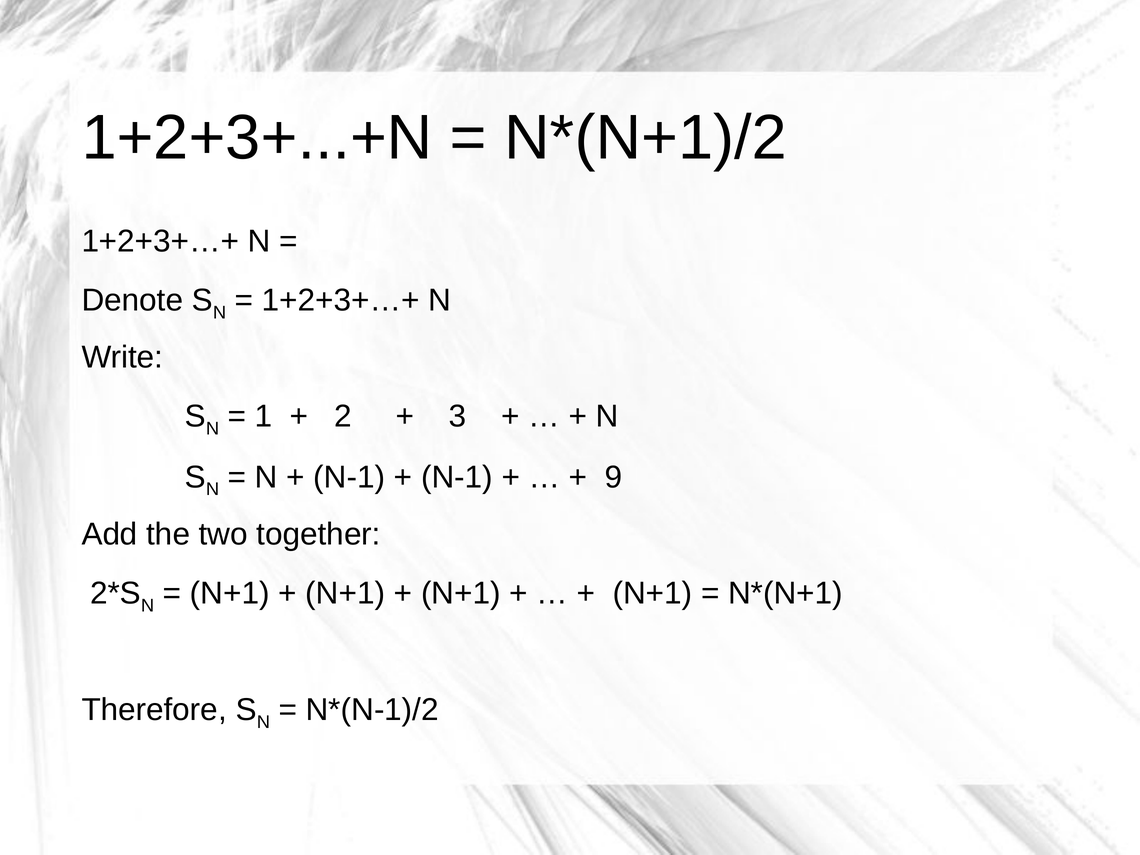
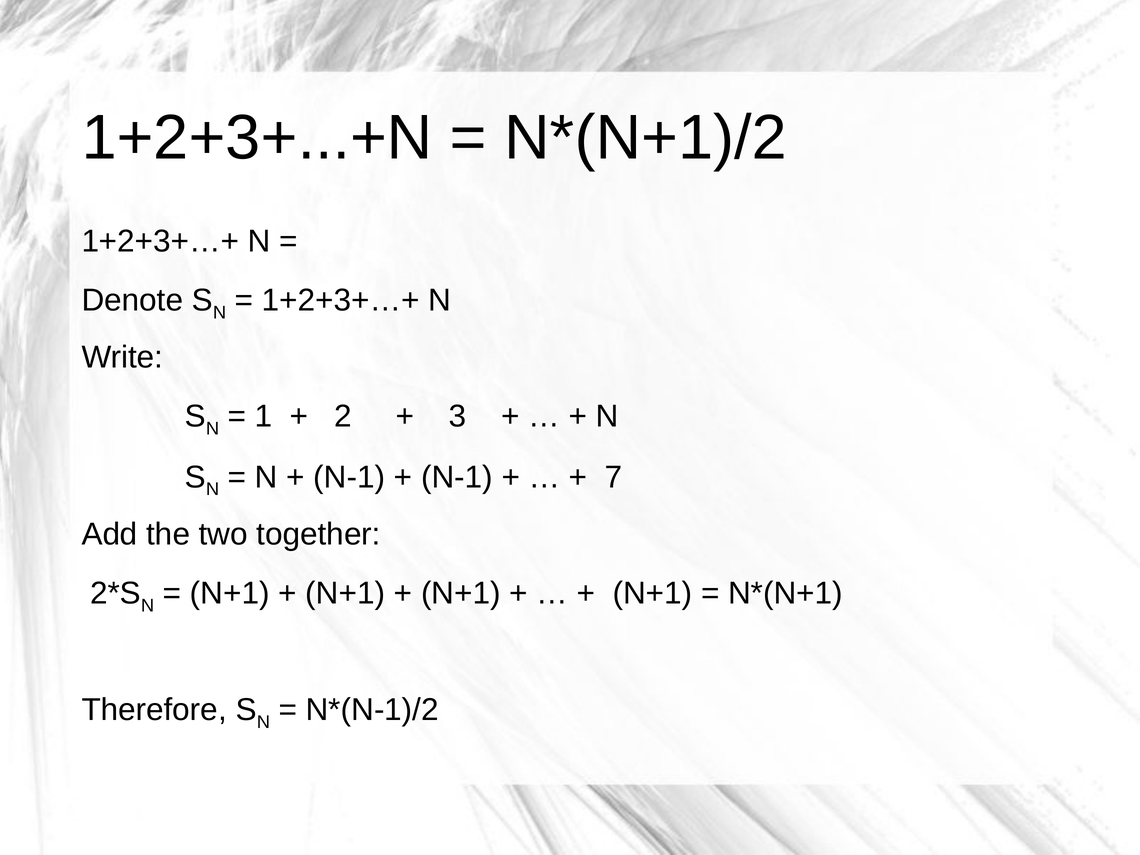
9: 9 -> 7 (614, 477)
